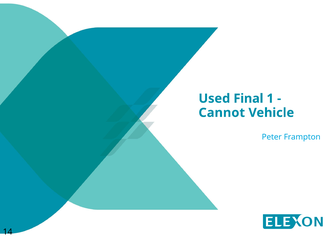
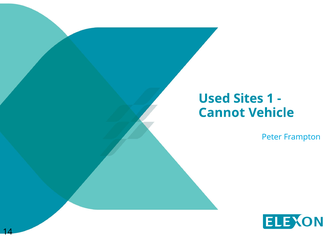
Final: Final -> Sites (248, 98)
